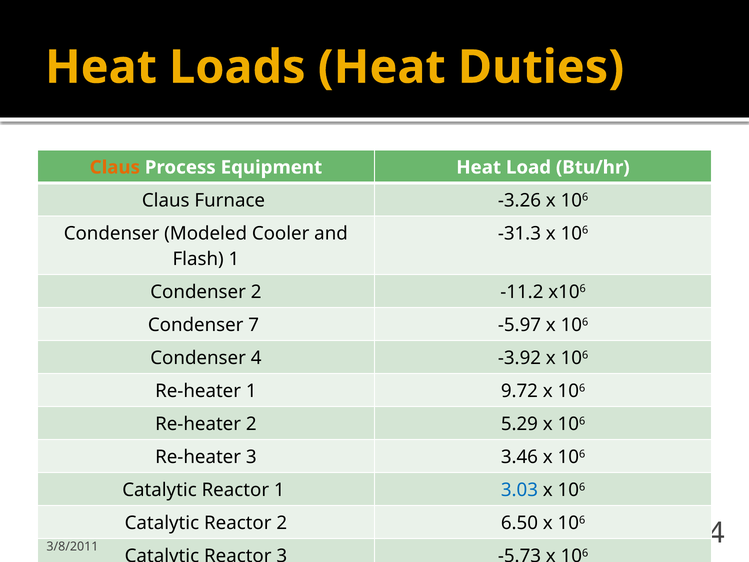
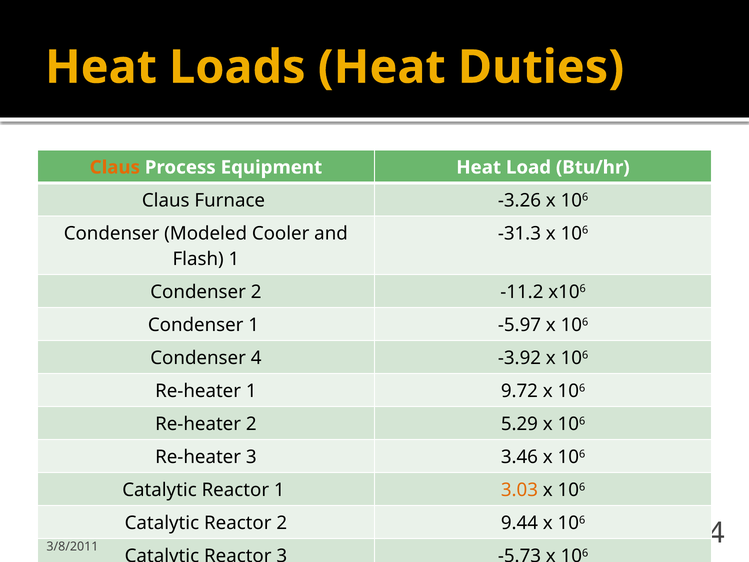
Condenser 7: 7 -> 1 (254, 325)
3.03 colour: blue -> orange (519, 490)
6.50: 6.50 -> 9.44 (519, 523)
